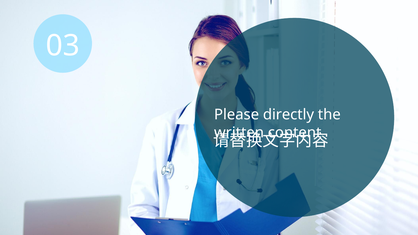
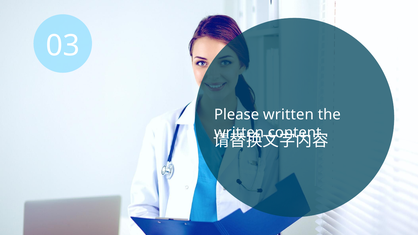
Please directly: directly -> written (288, 115)
